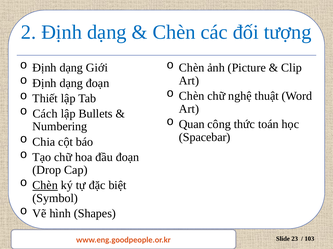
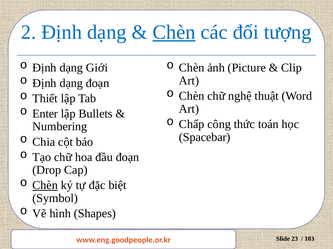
Chèn underline: none -> present (174, 32)
Cách: Cách -> Enter (45, 114)
Quan: Quan -> Chấp (192, 125)
